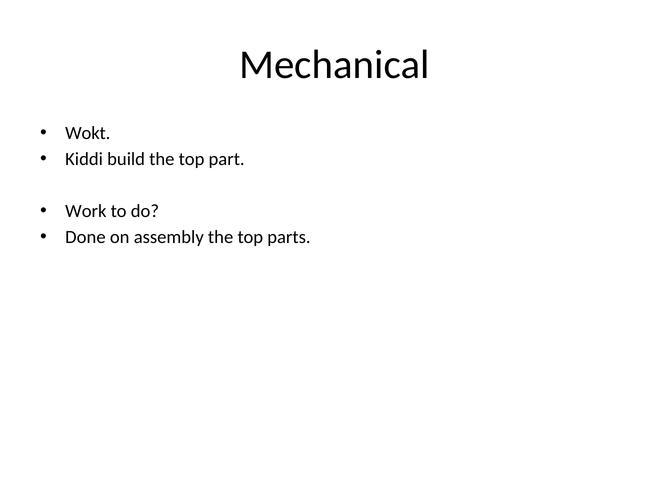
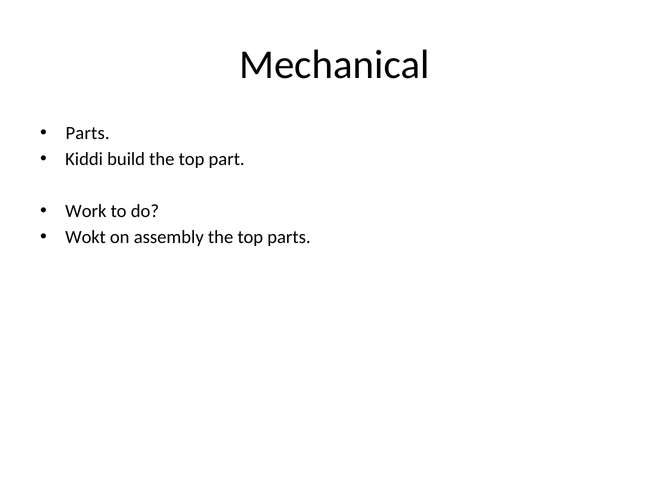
Wokt: Wokt -> Parts (88, 133)
Done: Done -> Wokt (86, 237)
